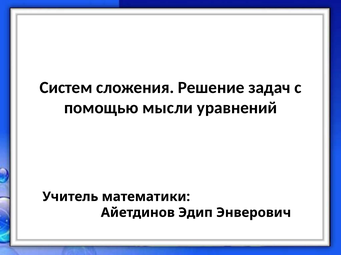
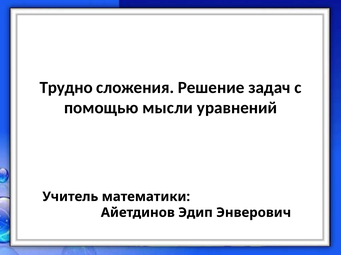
Систем: Систем -> Трудно (66, 88)
